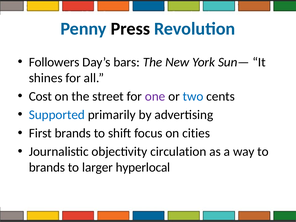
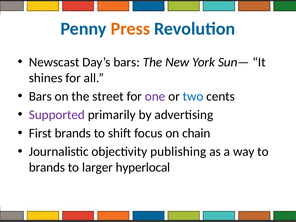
Press colour: black -> orange (130, 29)
Followers: Followers -> Newscast (54, 62)
Cost: Cost -> Bars (40, 96)
Supported colour: blue -> purple (57, 115)
cities: cities -> chain (196, 133)
circulation: circulation -> publishing (178, 152)
